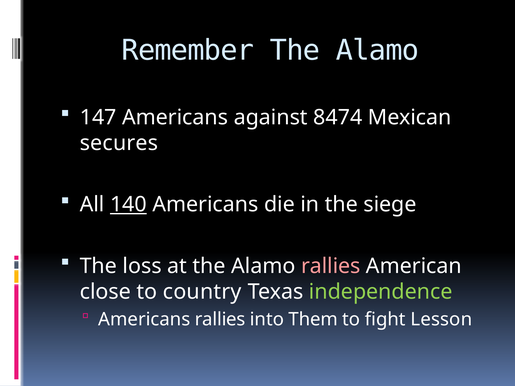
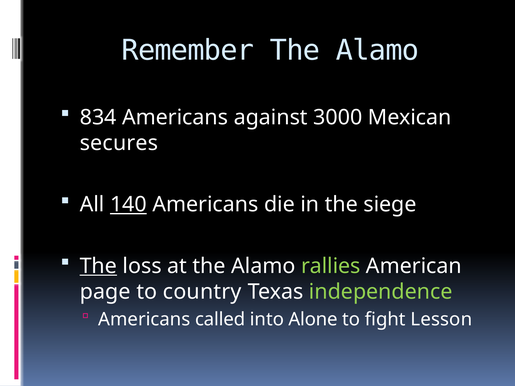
147: 147 -> 834 (98, 117)
8474: 8474 -> 3000 (338, 117)
The underline: none -> present (98, 266)
rallies colour: pink -> light green (331, 266)
close: close -> page (105, 292)
Americans rallies: rallies -> called (220, 319)
Them: Them -> Alone (313, 319)
